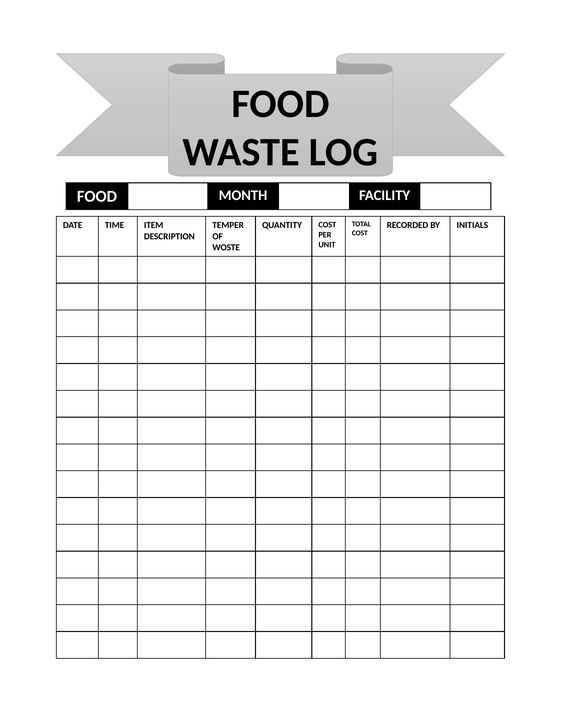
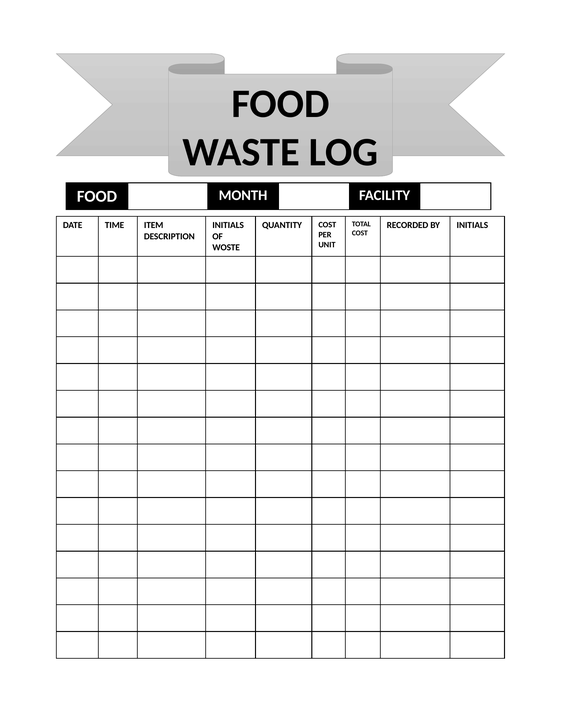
TEMPER: TEMPER -> INITIALS (228, 225)
